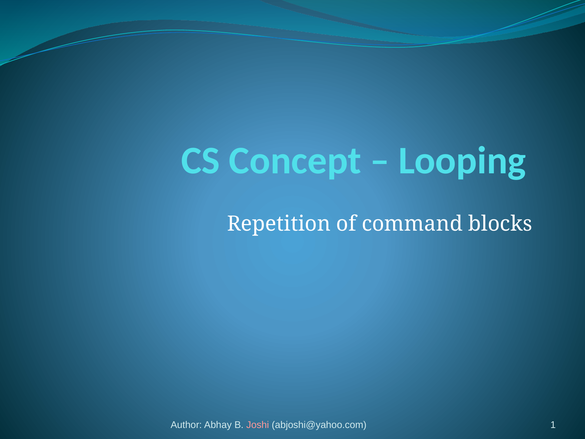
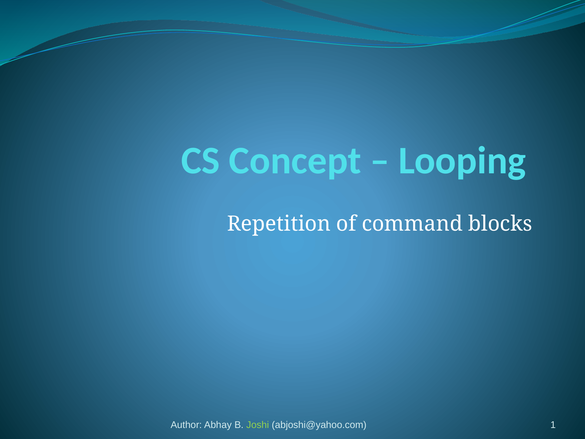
Joshi colour: pink -> light green (258, 425)
